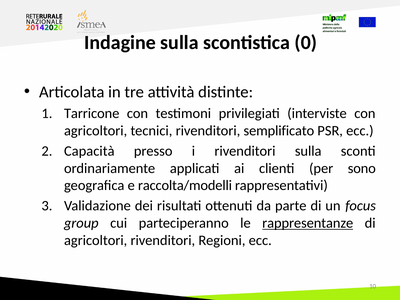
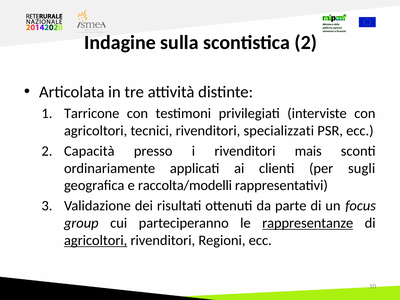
scontistica 0: 0 -> 2 (306, 43)
semplificato: semplificato -> specializzati (279, 131)
rivenditori sulla: sulla -> mais (308, 151)
sono: sono -> sugli (362, 168)
agricoltori underline: none -> present (96, 240)
